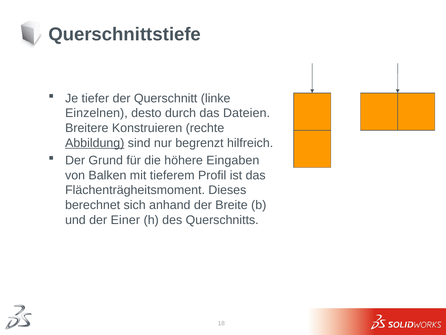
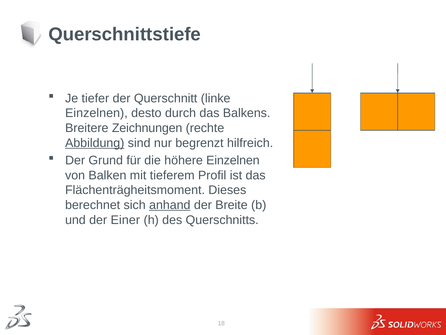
Dateien: Dateien -> Balkens (247, 113)
Konstruieren: Konstruieren -> Zeichnungen (147, 128)
höhere Eingaben: Eingaben -> Einzelnen (233, 160)
anhand underline: none -> present (170, 205)
